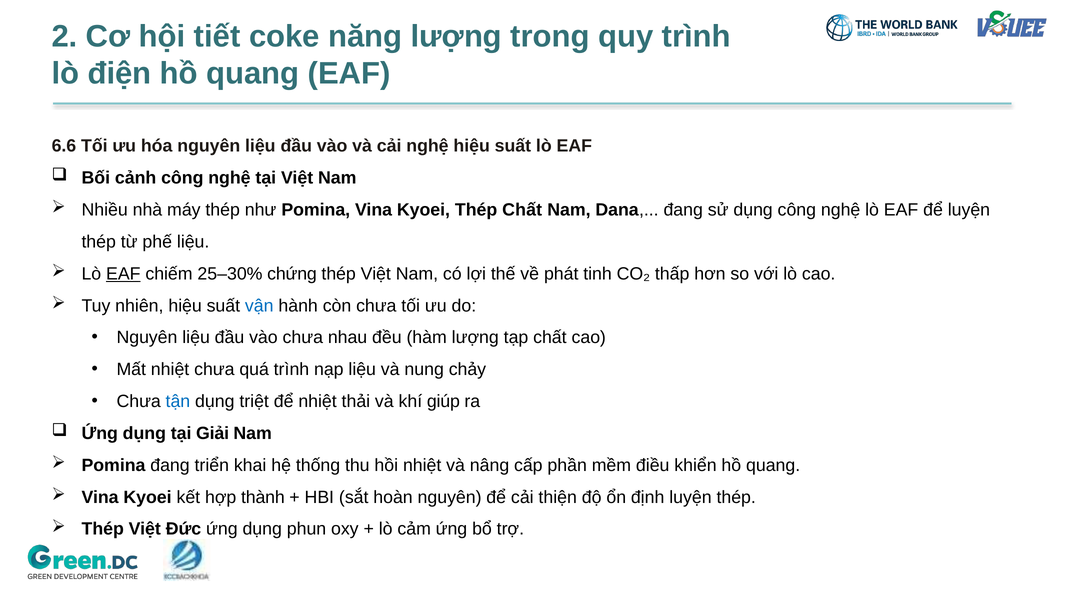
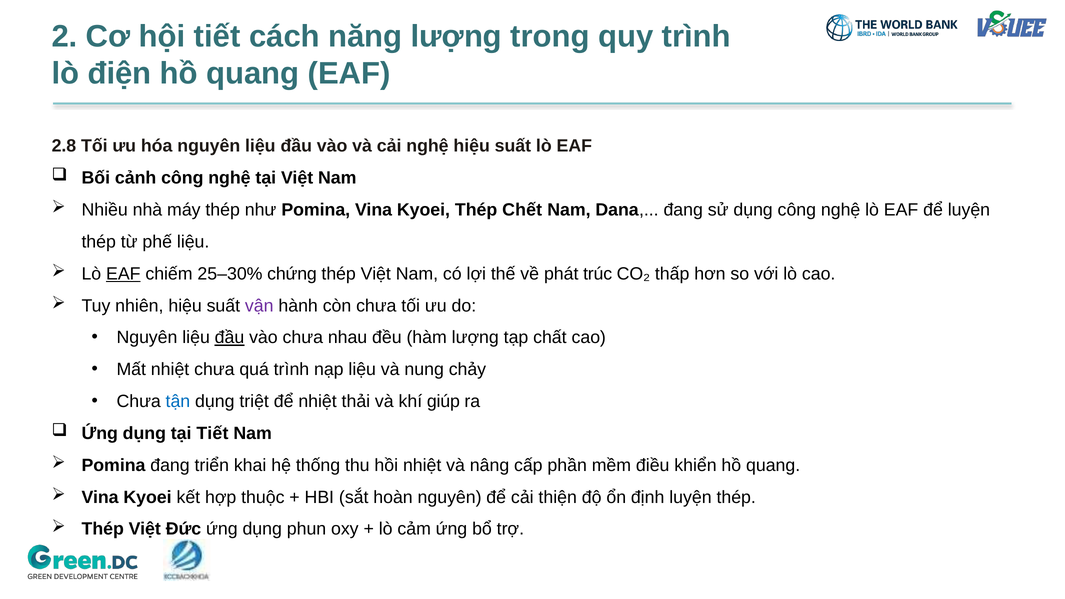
coke: coke -> cách (284, 36)
6.6: 6.6 -> 2.8 (64, 146)
Thép Chất: Chất -> Chết (522, 210)
tinh: tinh -> trúc (598, 274)
vận colour: blue -> purple (259, 306)
đầu underline: none -> present (230, 338)
tại Giải: Giải -> Tiết (212, 433)
thành: thành -> thuộc (263, 497)
